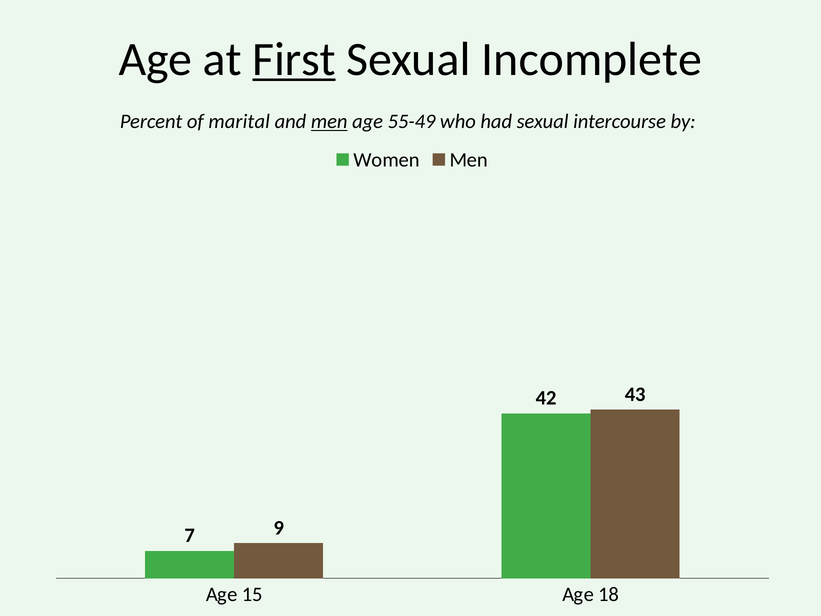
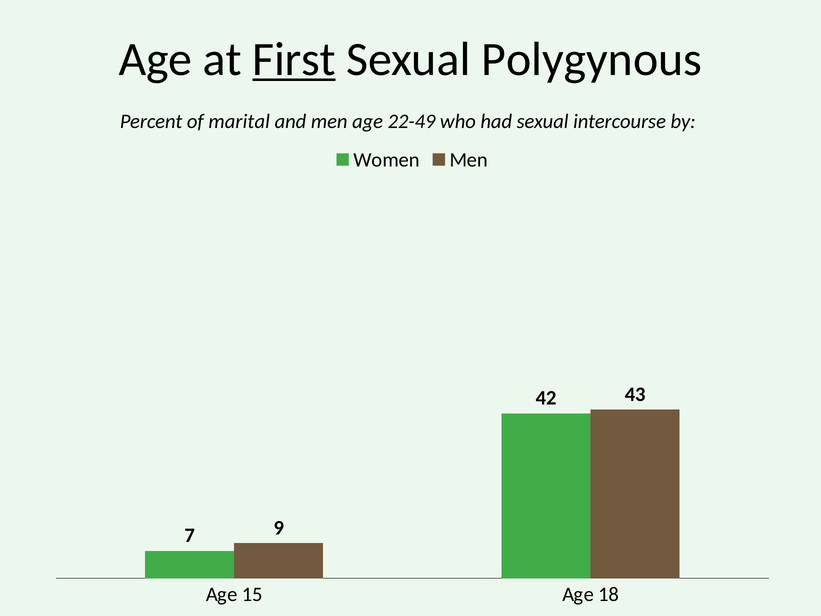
Incomplete: Incomplete -> Polygynous (592, 59)
men underline: present -> none (329, 122)
55-49: 55-49 -> 22-49 (412, 122)
